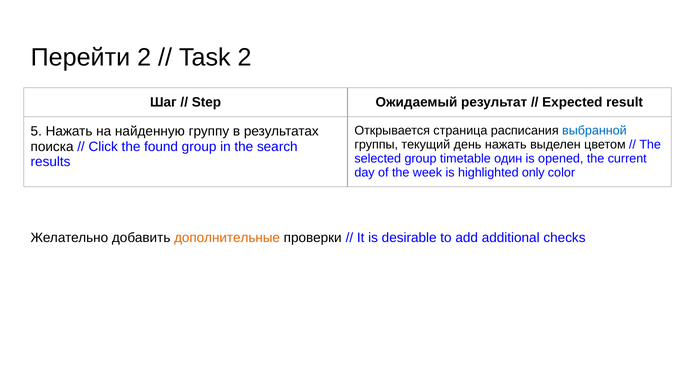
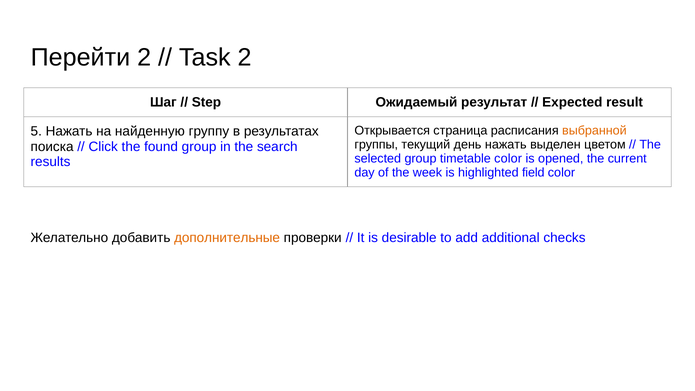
выбранной colour: blue -> orange (594, 131)
timetable один: один -> color (508, 159)
only: only -> field (533, 173)
